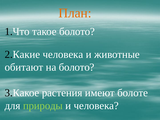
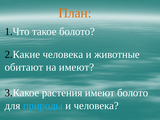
на болото: болото -> имеют (76, 67)
имеют болоте: болоте -> болото (133, 93)
природы colour: light green -> light blue (43, 106)
